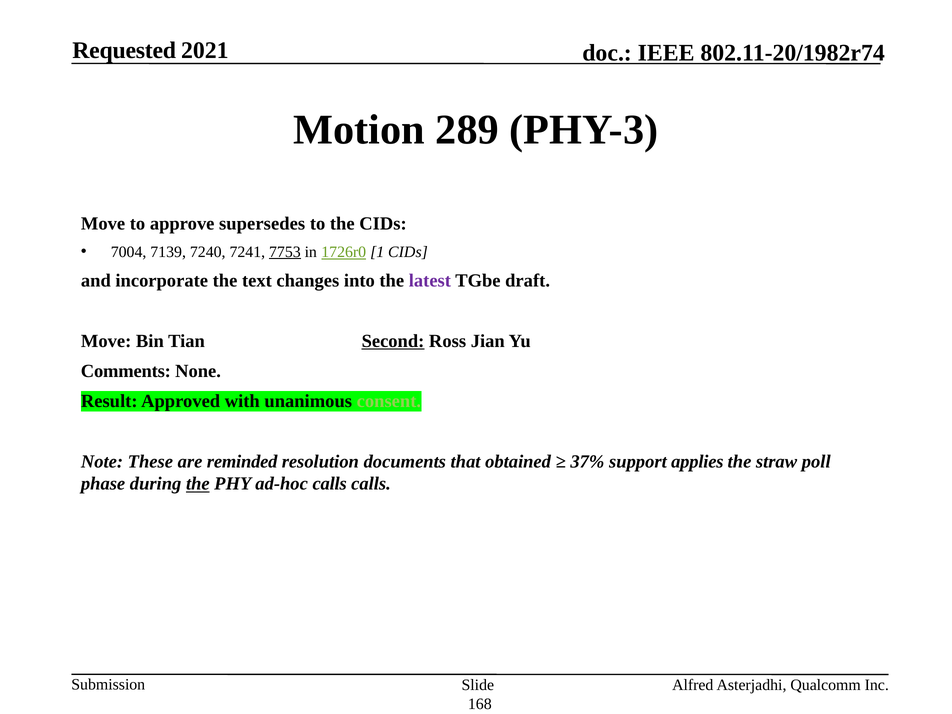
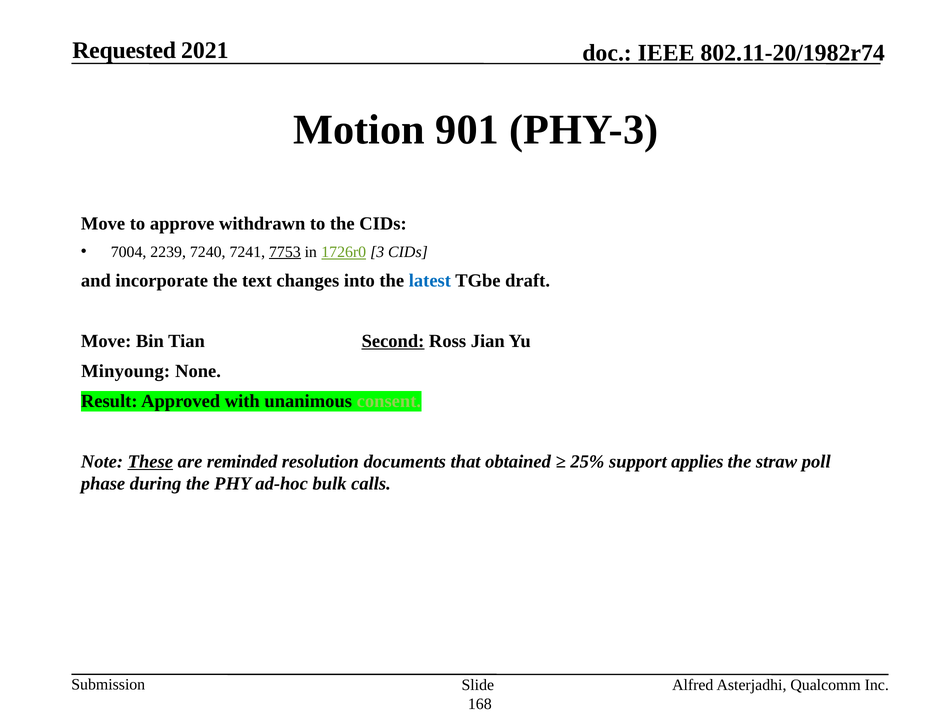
289: 289 -> 901 (467, 130)
supersedes: supersedes -> withdrawn (262, 223)
7139: 7139 -> 2239 (168, 252)
1: 1 -> 3 (377, 252)
latest colour: purple -> blue (430, 281)
Comments: Comments -> Minyoung (126, 371)
These underline: none -> present (150, 462)
37%: 37% -> 25% (587, 462)
the underline: present -> none (198, 484)
ad-hoc calls: calls -> bulk (330, 484)
